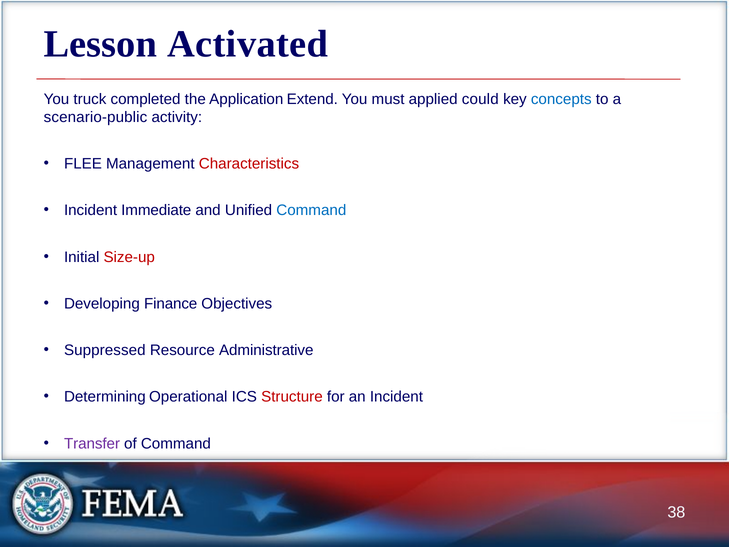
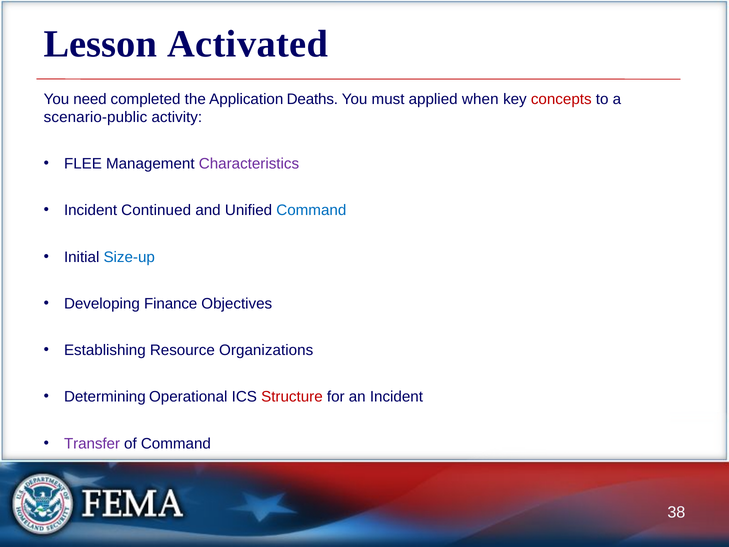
truck: truck -> need (90, 99)
Extend: Extend -> Deaths (312, 99)
could: could -> when (480, 99)
concepts colour: blue -> red (561, 99)
Characteristics colour: red -> purple (249, 164)
Immediate: Immediate -> Continued (156, 210)
Size-up colour: red -> blue (129, 257)
Suppressed: Suppressed -> Establishing (105, 350)
Administrative: Administrative -> Organizations (266, 350)
